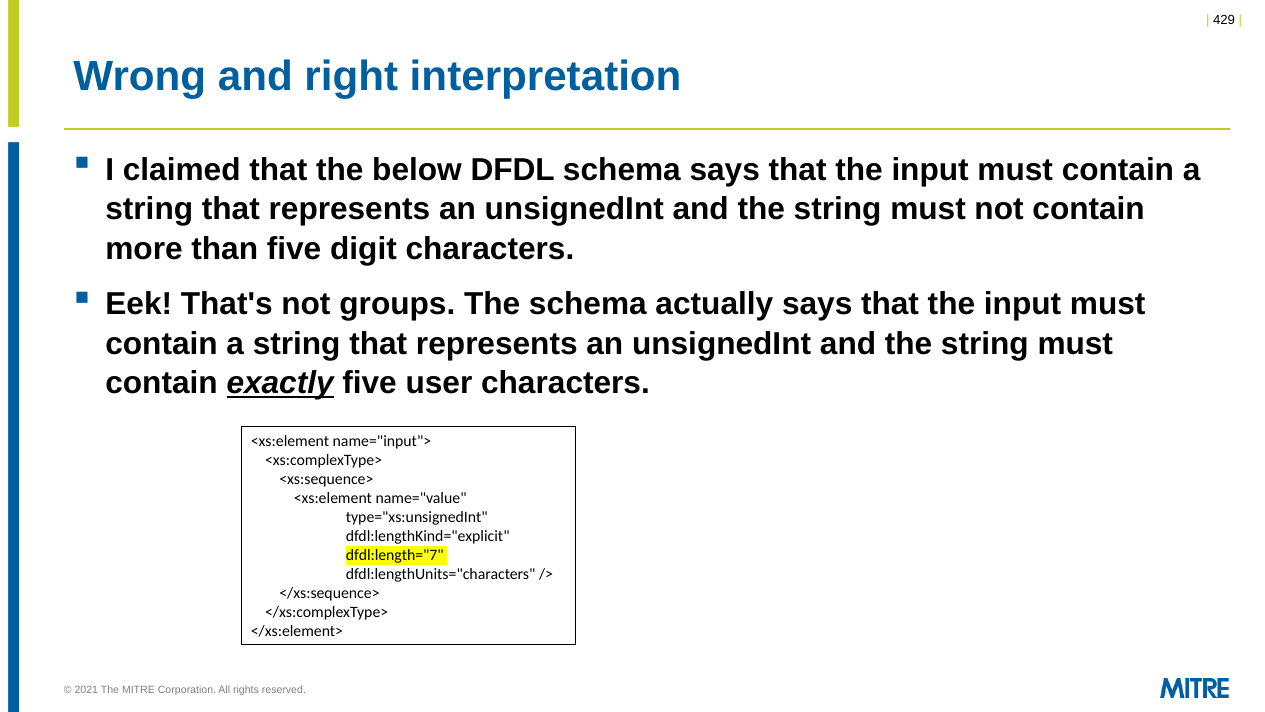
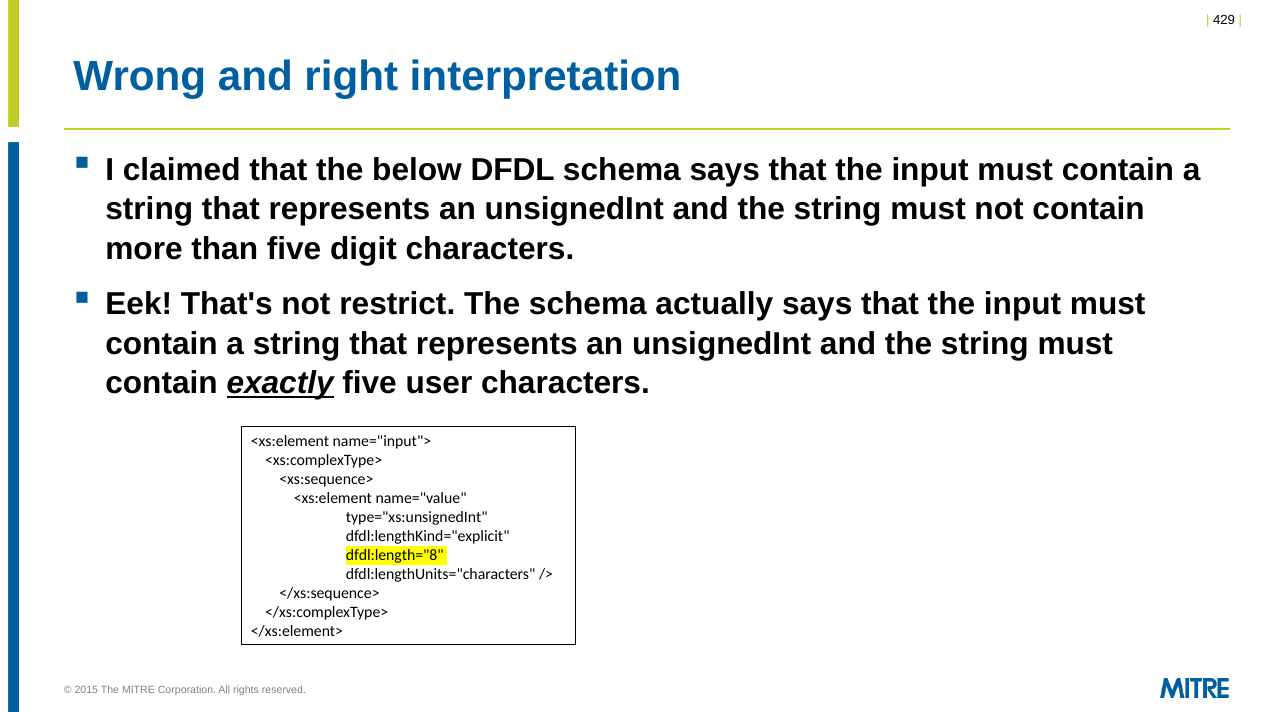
groups: groups -> restrict (397, 304)
dfdl:length="7: dfdl:length="7 -> dfdl:length="8 (395, 555)
2021: 2021 -> 2015 (86, 690)
